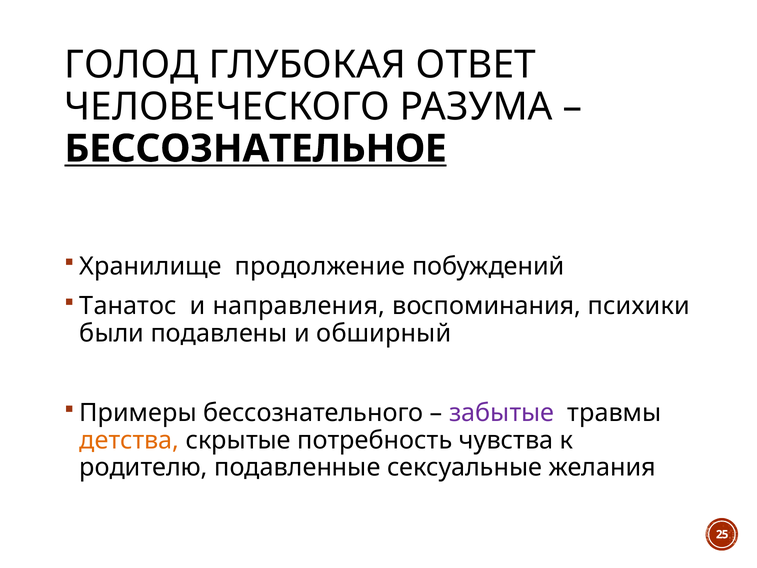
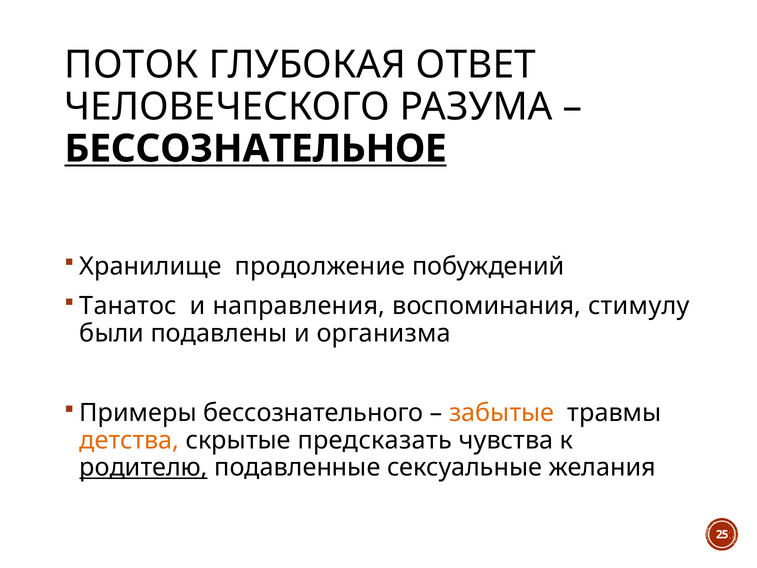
ГОЛОД: ГОЛОД -> ПОТОК (131, 65)
психики: психики -> стимулу (639, 306)
обширный: обширный -> организма (384, 333)
забытые colour: purple -> orange (502, 413)
потребность: потребность -> предсказать (375, 440)
родителю underline: none -> present (144, 467)
